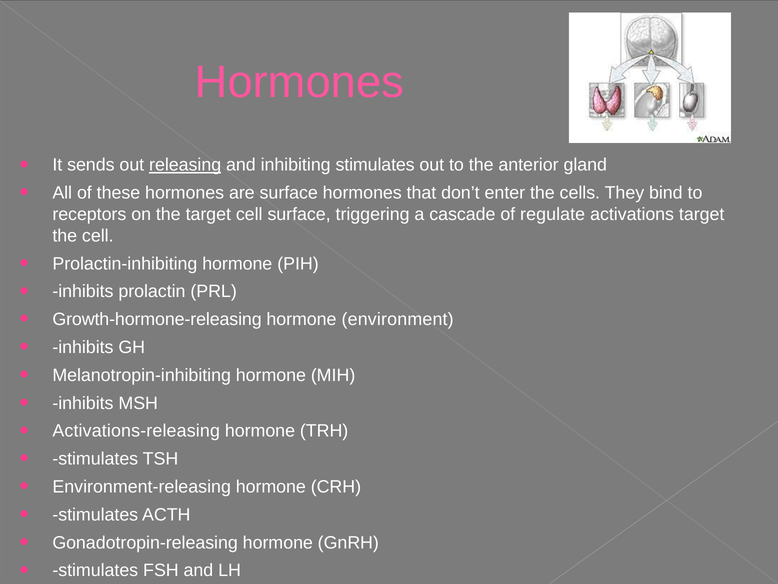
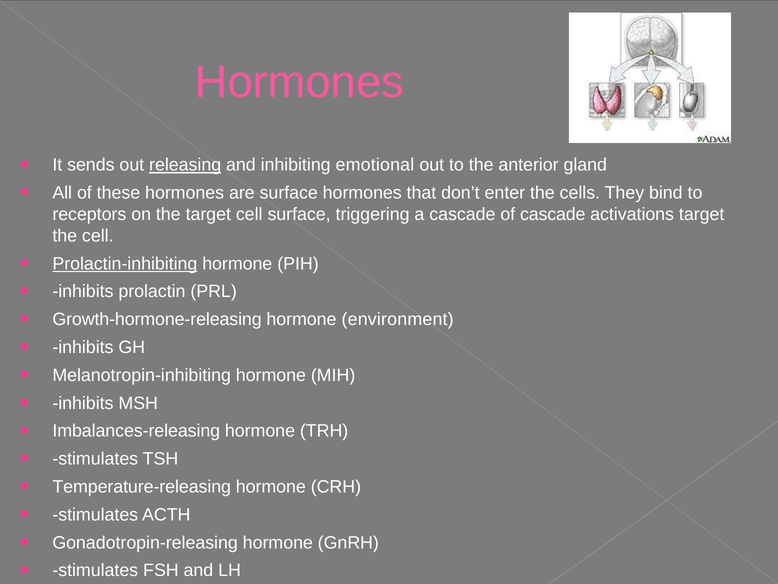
inhibiting stimulates: stimulates -> emotional (375, 165)
of regulate: regulate -> cascade (553, 214)
Prolactin-inhibiting underline: none -> present (125, 263)
Activations-releasing: Activations-releasing -> Imbalances-releasing (136, 431)
Environment-releasing: Environment-releasing -> Temperature-releasing (142, 486)
